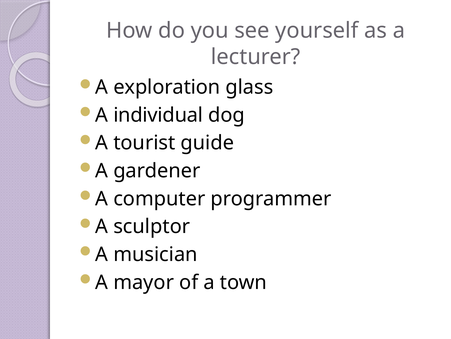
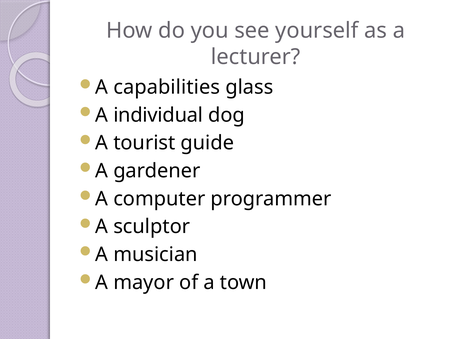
exploration: exploration -> capabilities (167, 87)
